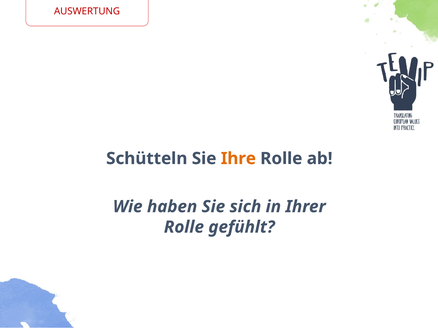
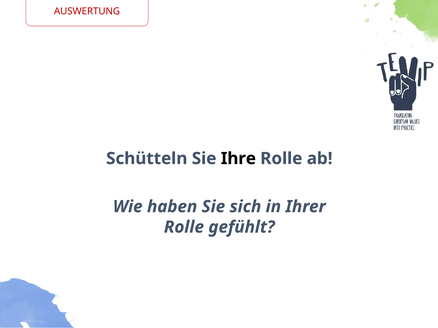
Ihre colour: orange -> black (238, 159)
